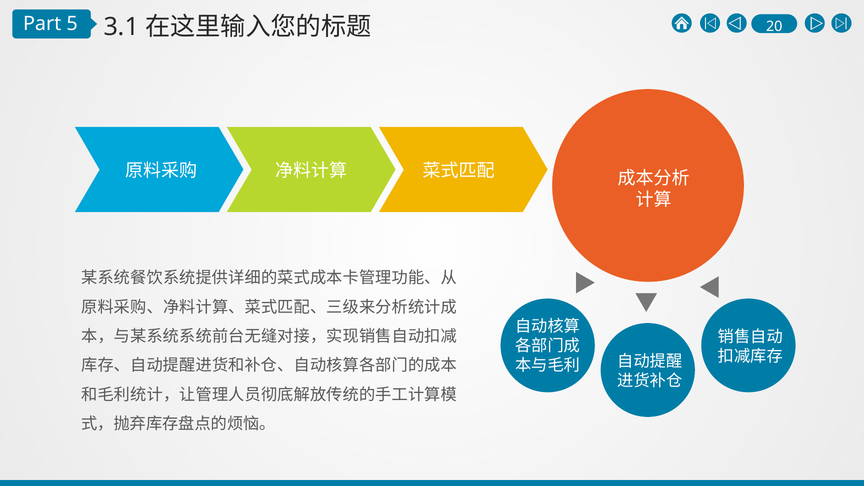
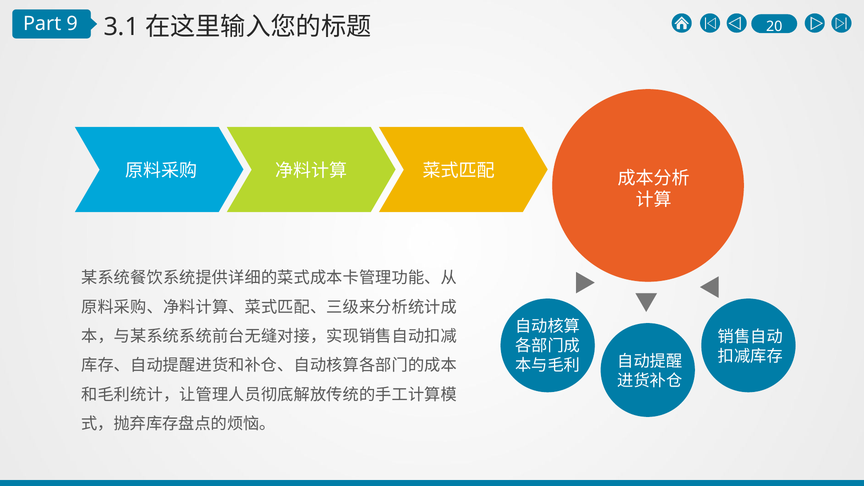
5: 5 -> 9 (72, 24)
